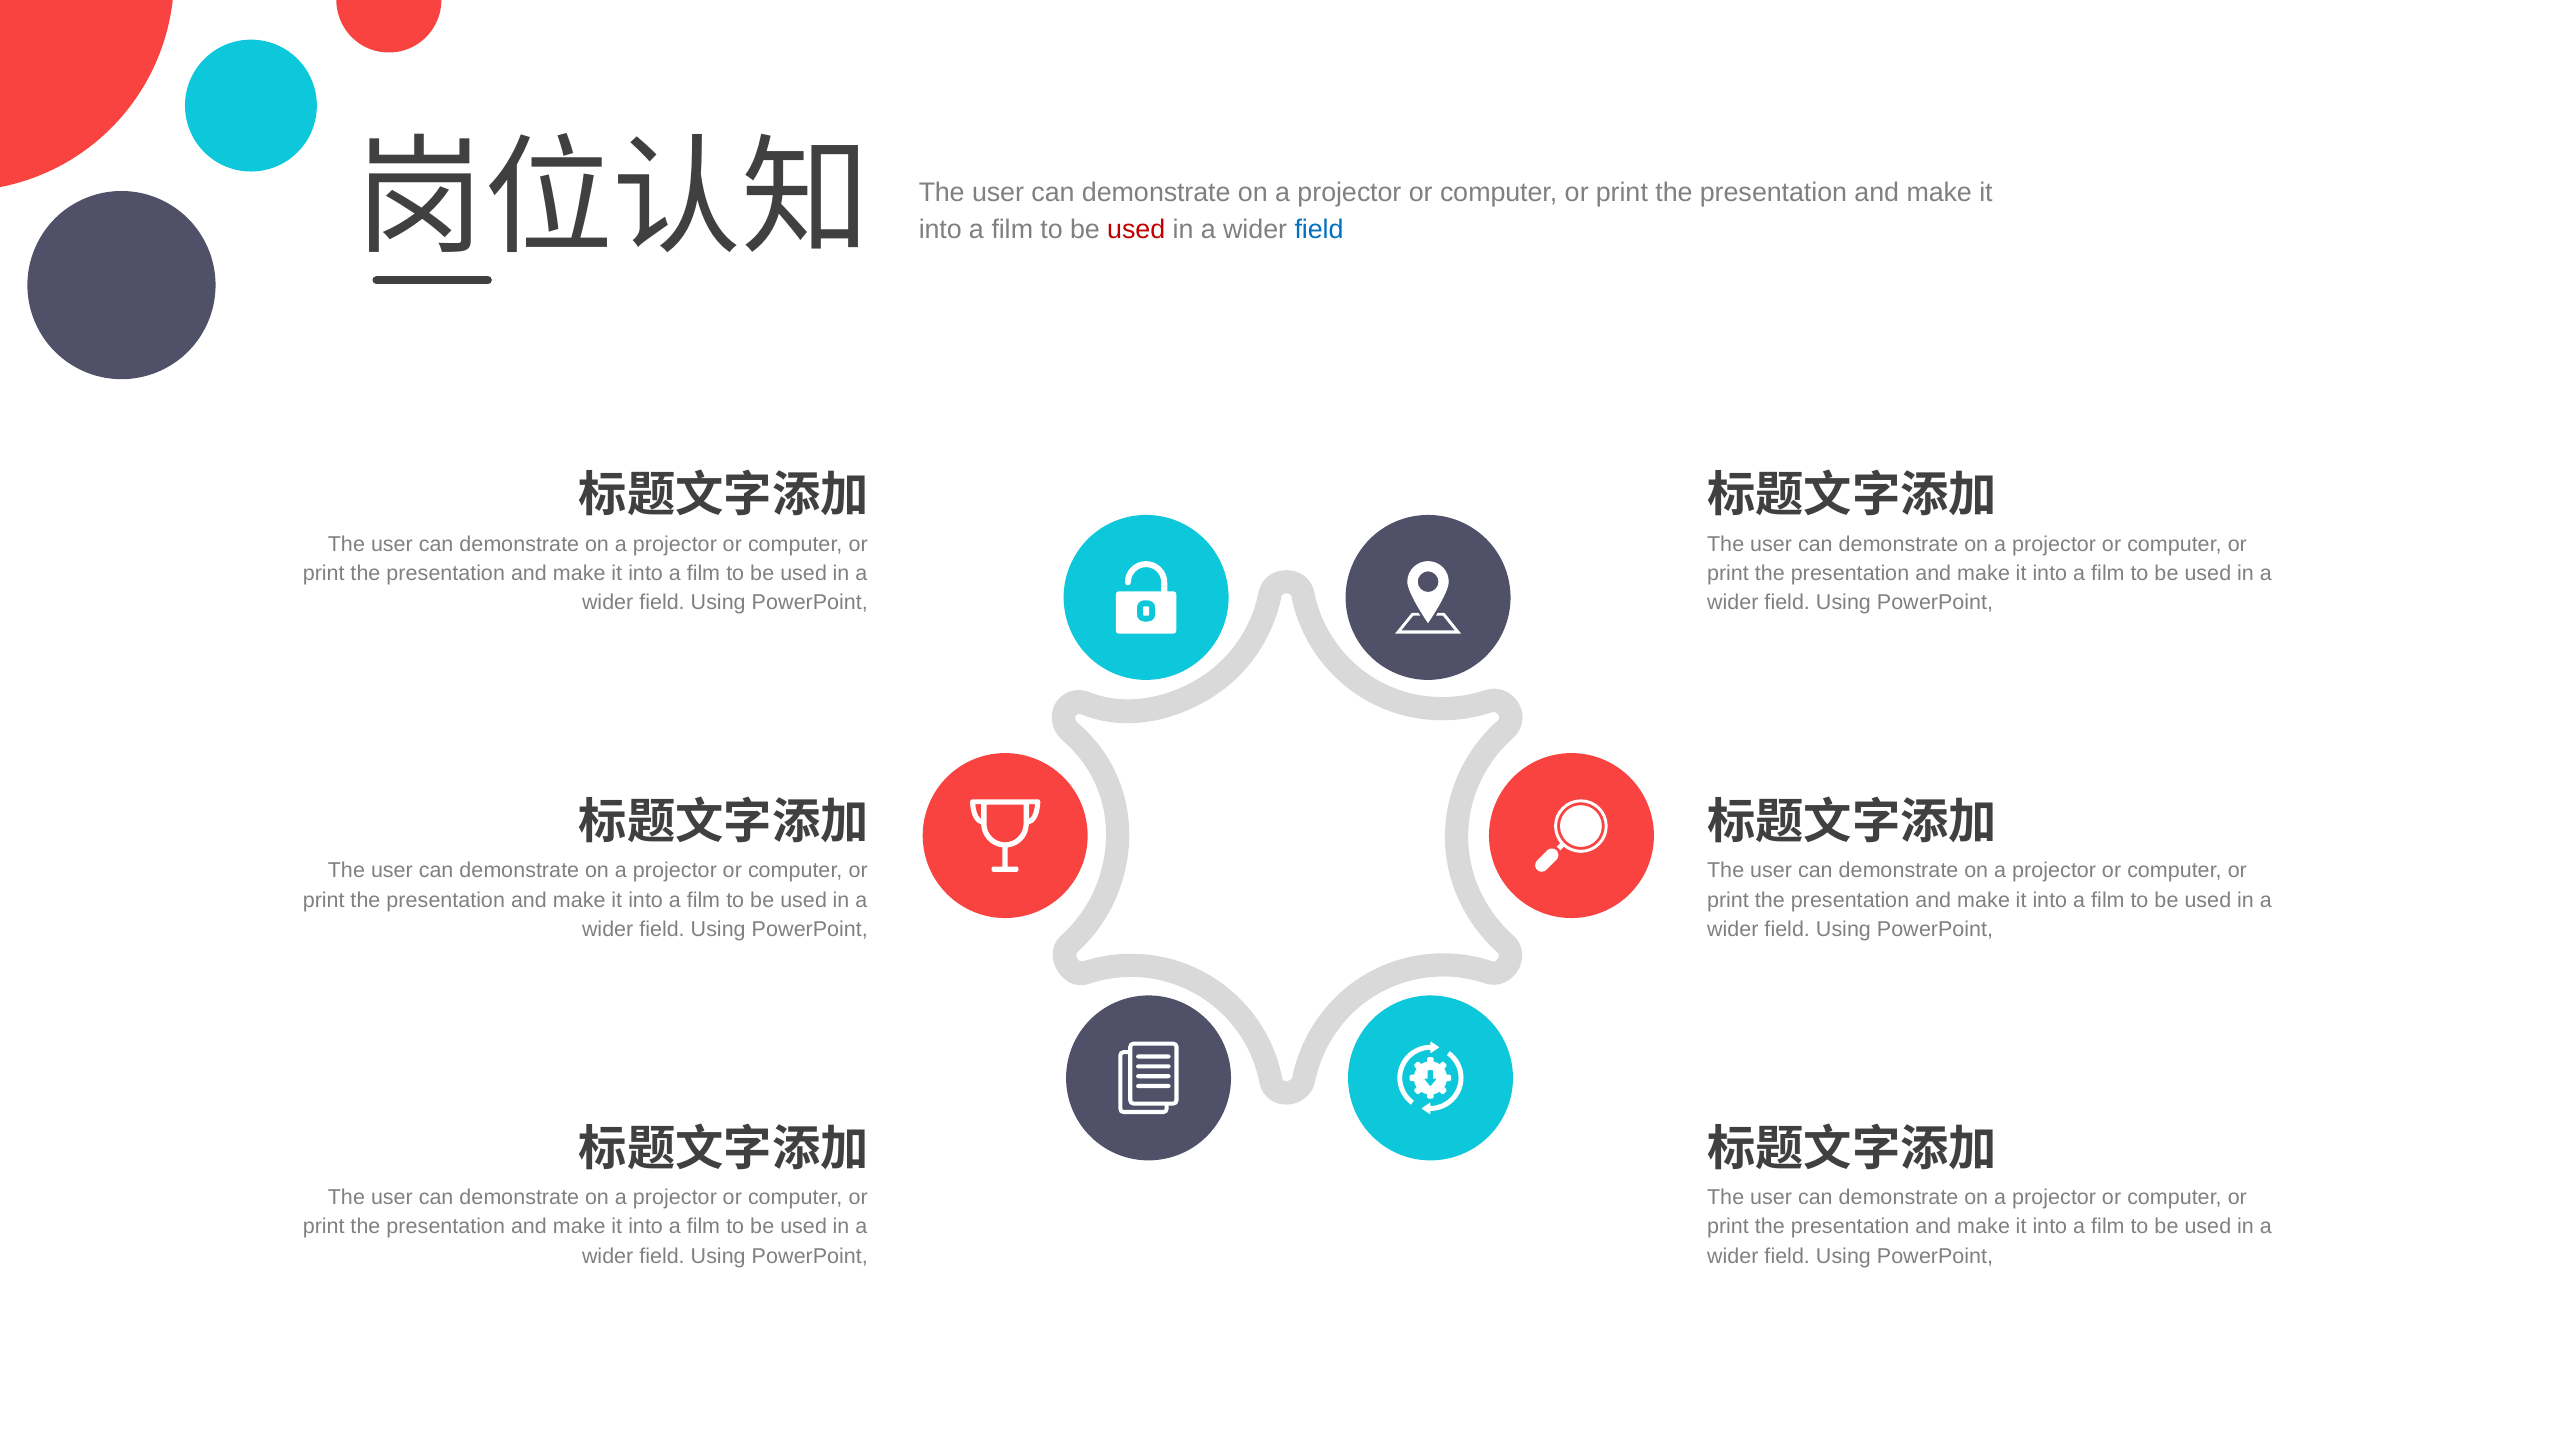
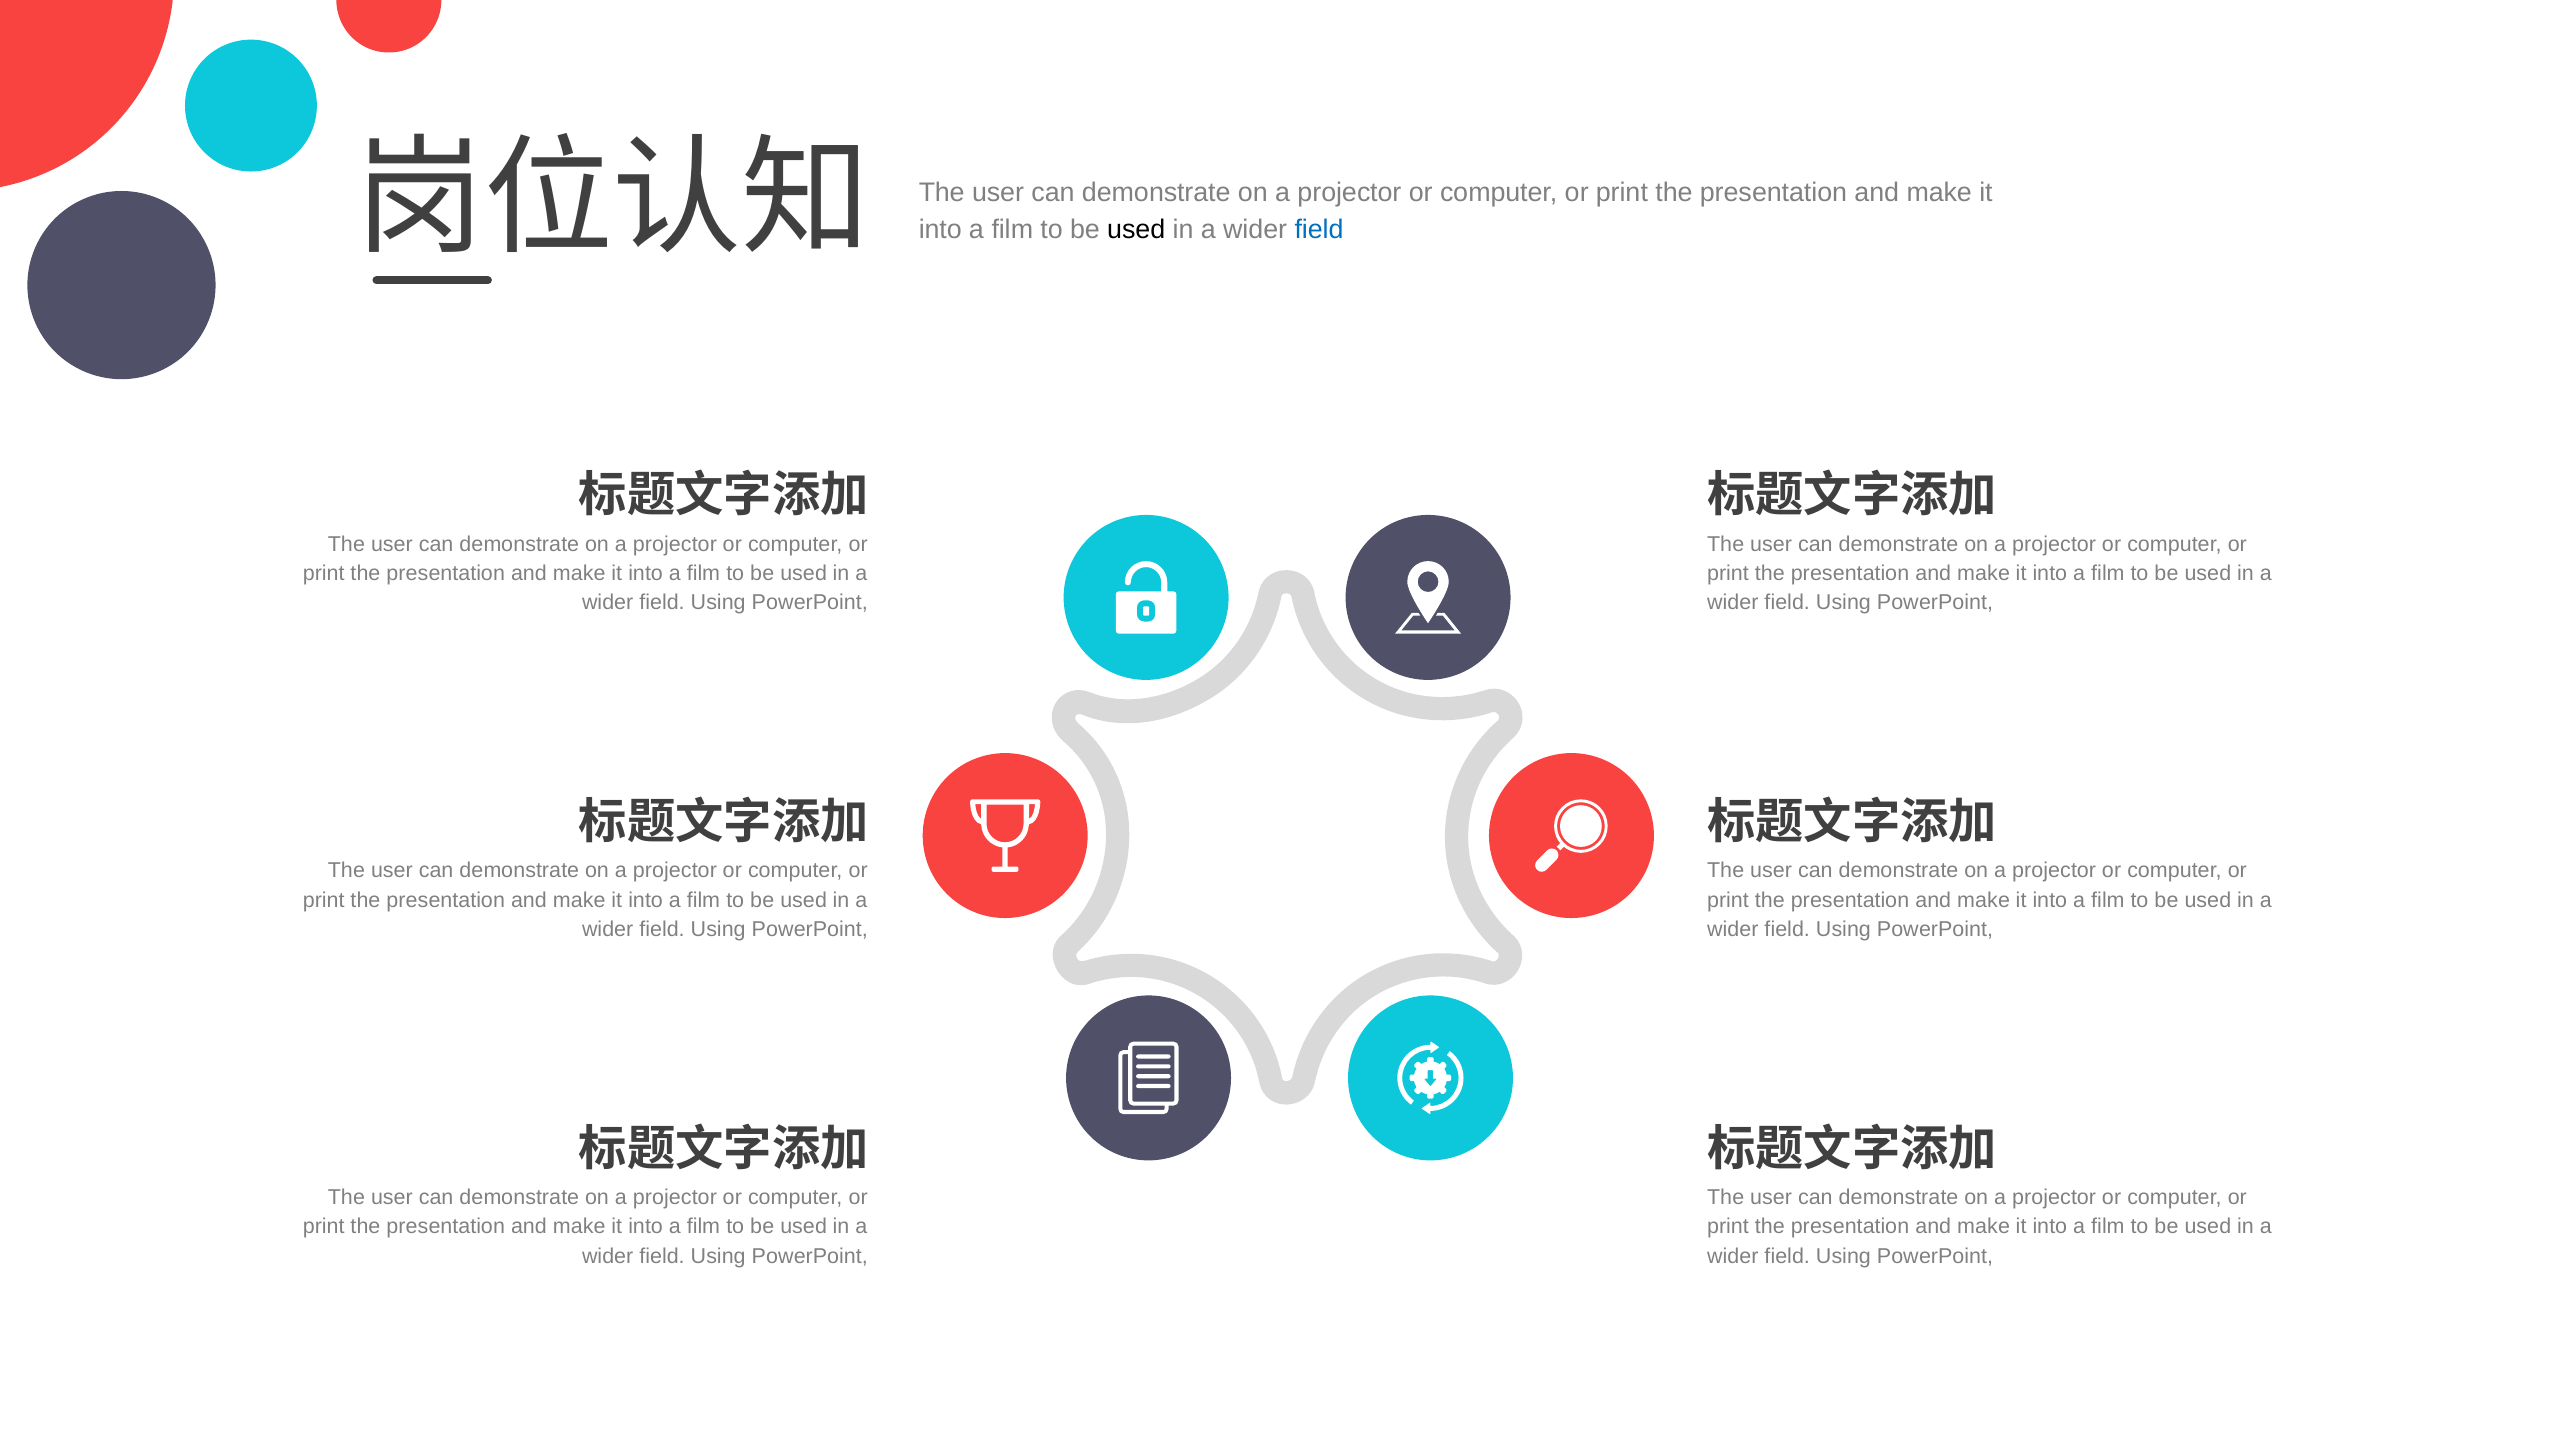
used colour: red -> black (1136, 230)
